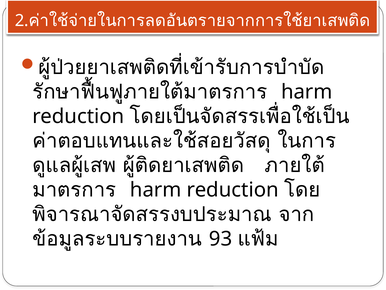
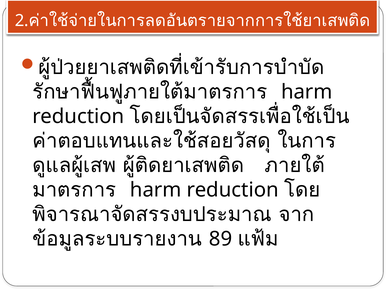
93: 93 -> 89 (221, 238)
